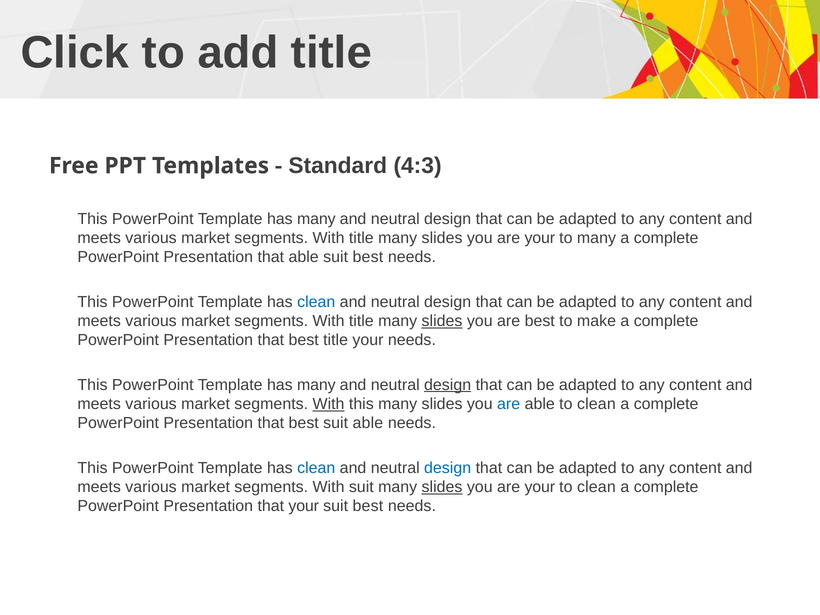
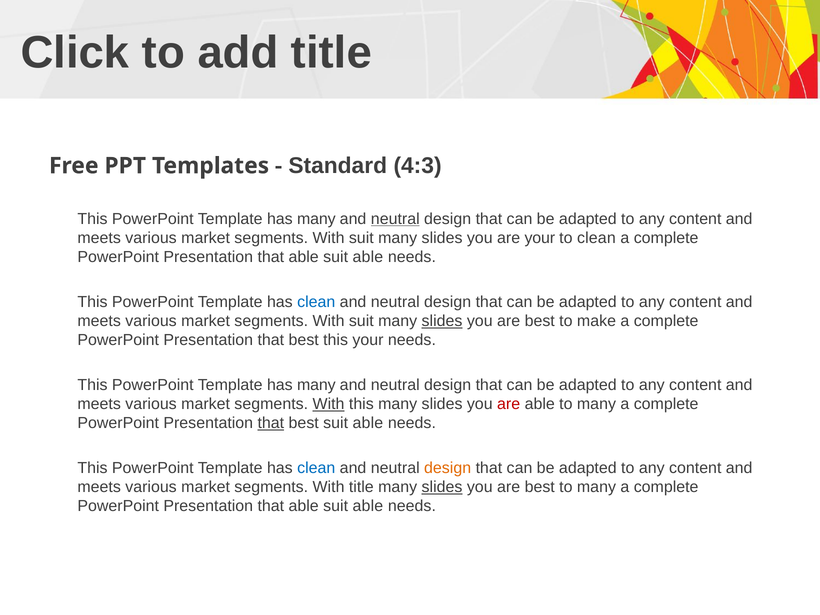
neutral underline: none -> present (395, 219)
title: title -> suit (361, 238)
to many: many -> clean (596, 238)
best: best -> able (368, 257)
title: title -> suit (361, 321)
best title: title -> this (336, 340)
design underline: present -> none (448, 385)
are colour: blue -> red (509, 404)
able to clean: clean -> many (596, 404)
that underline: none -> present (271, 423)
design colour: blue -> orange (448, 468)
With suit: suit -> title (361, 487)
your: your -> best (540, 487)
clean: clean -> many (596, 487)
your: your -> able (304, 506)
best: best -> able (368, 506)
